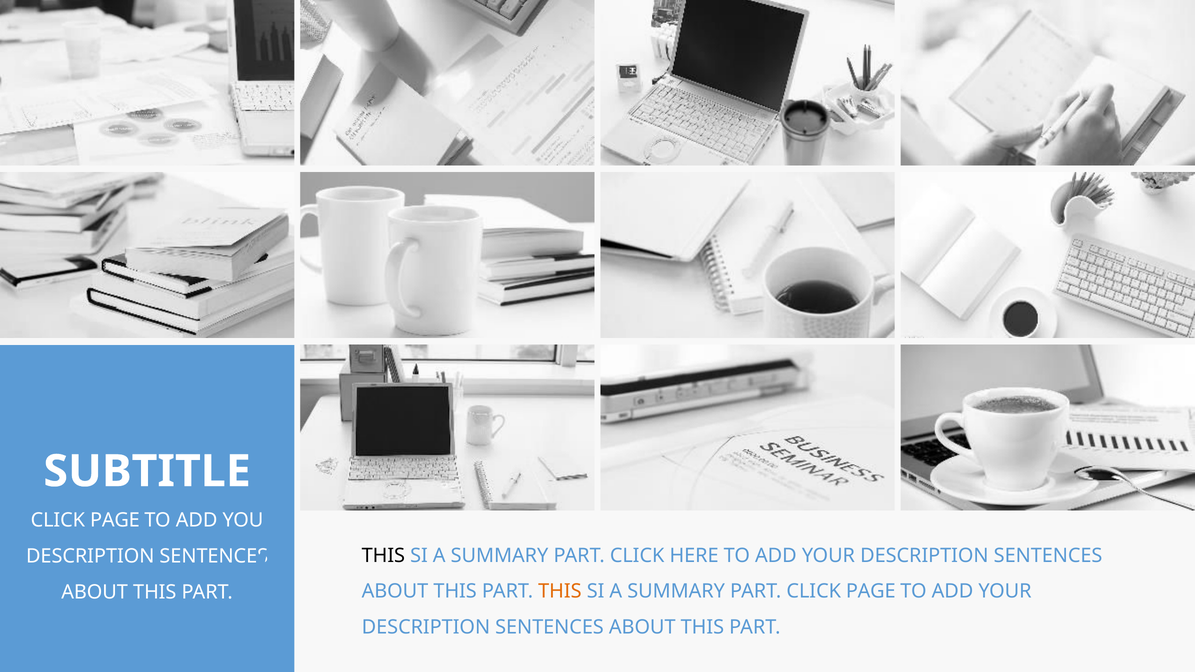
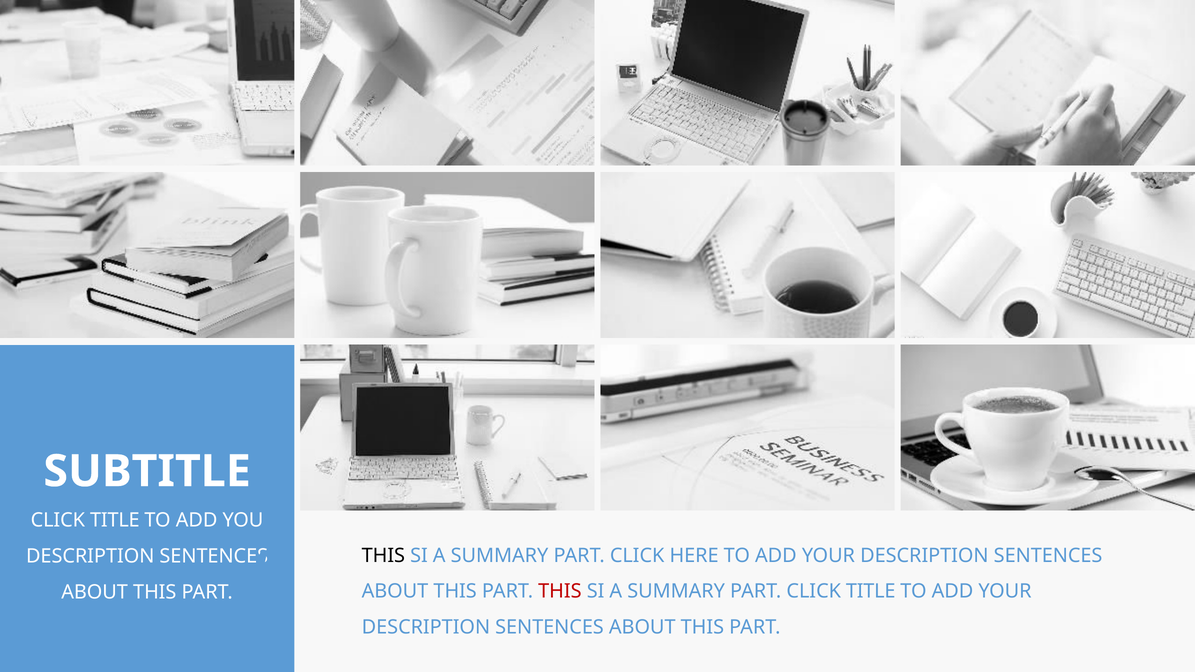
PAGE: PAGE -> TITLE (115, 521)
THIS colour: orange -> red (560, 591)
PART CLICK PAGE: PAGE -> TITLE (871, 591)
